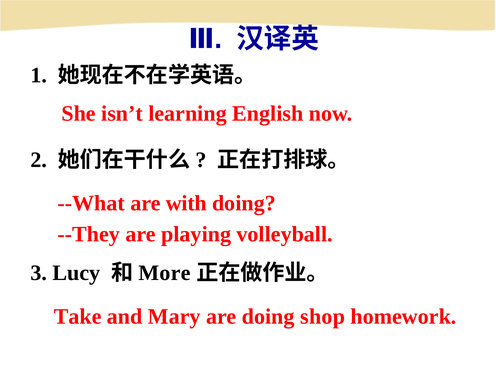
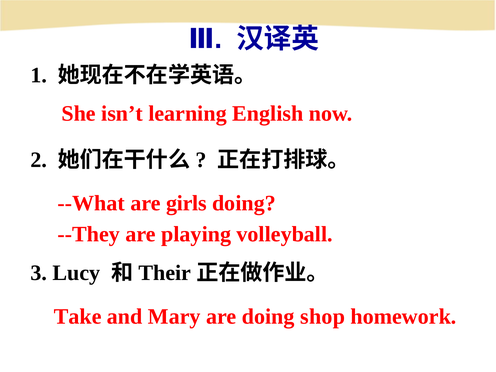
with: with -> girls (186, 203)
More: More -> Their (165, 273)
